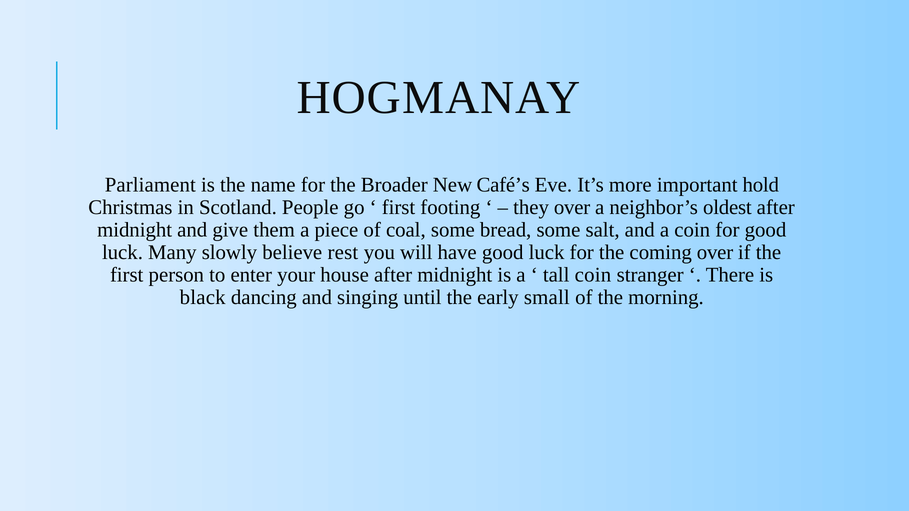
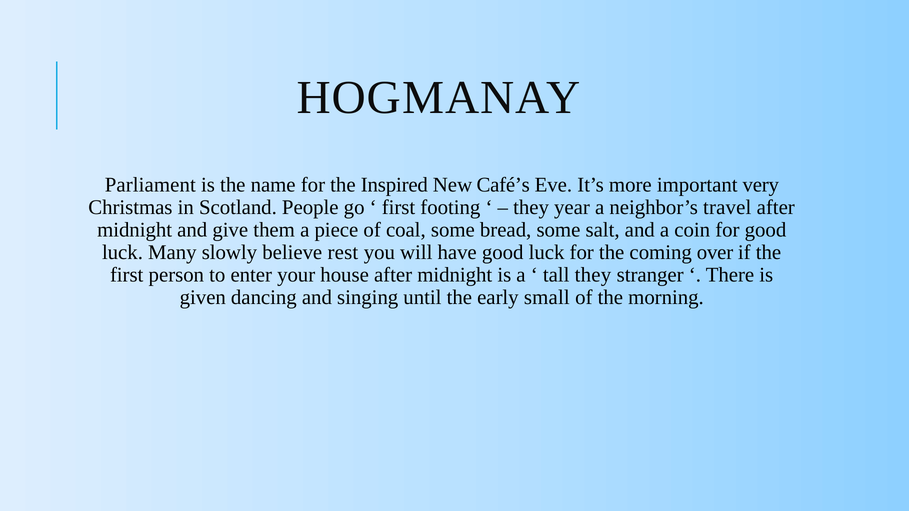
Broader: Broader -> Inspired (394, 185)
hold: hold -> very (761, 185)
they over: over -> year (572, 207)
oldest: oldest -> travel (727, 207)
tall coin: coin -> they (593, 275)
black: black -> given (203, 297)
